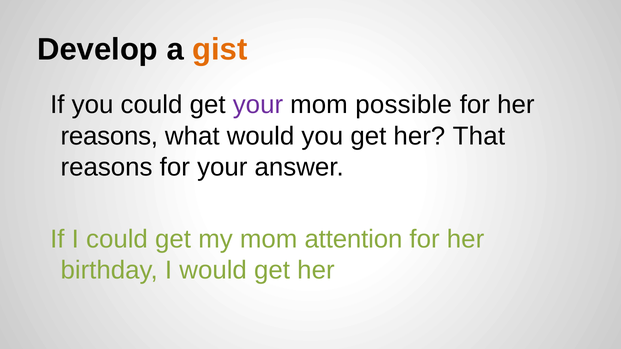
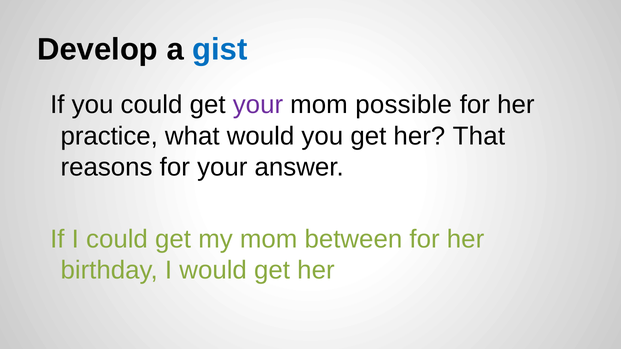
gist colour: orange -> blue (220, 50)
reasons: reasons -> practice (109, 136)
attention: attention -> between (353, 240)
